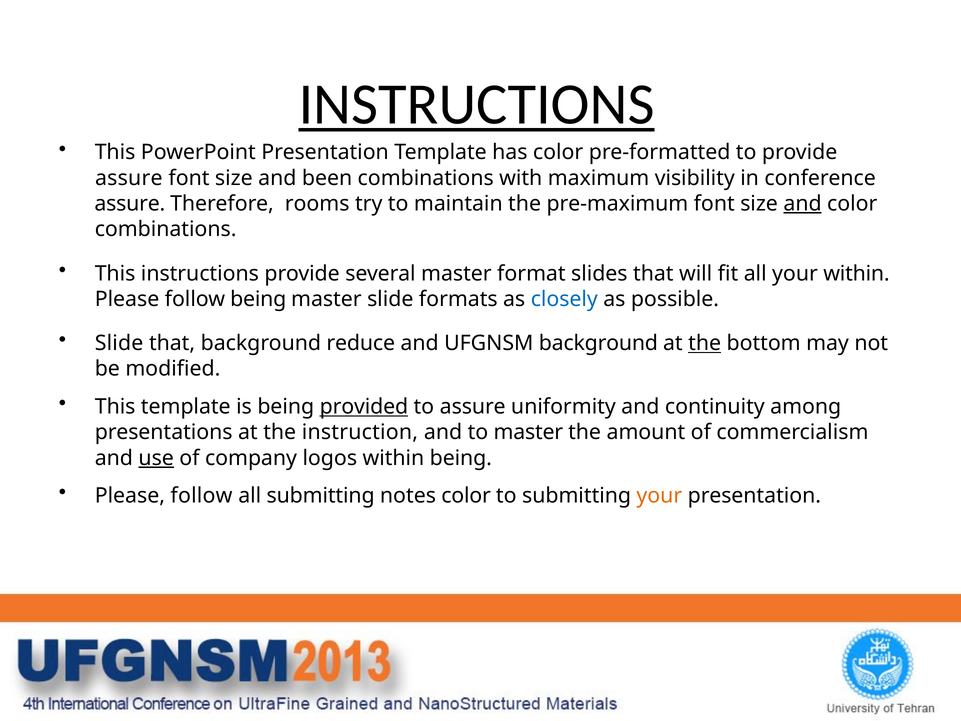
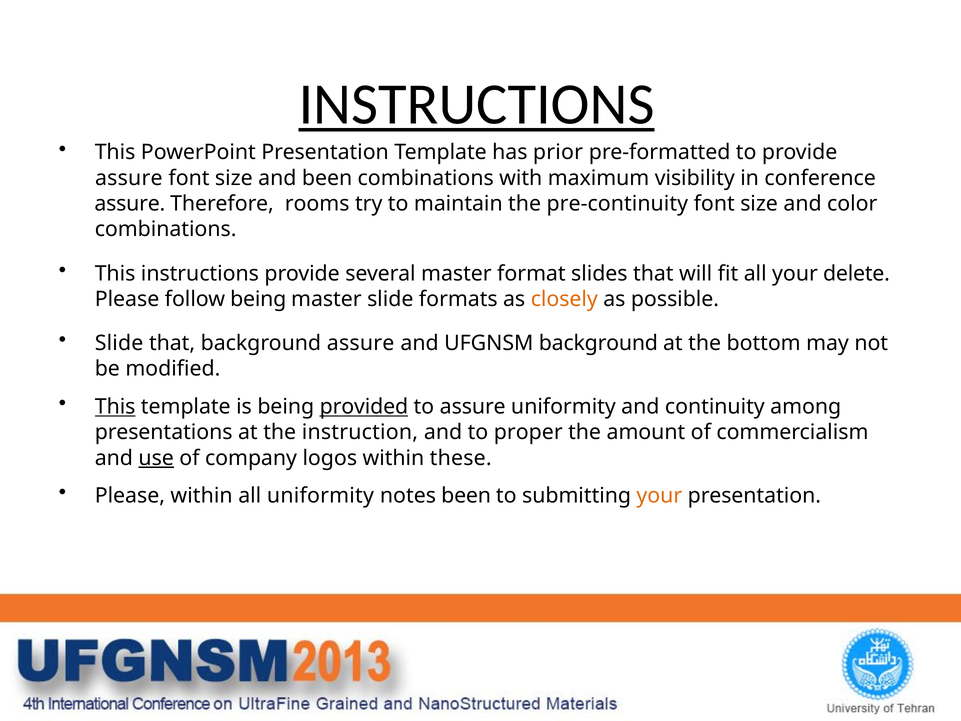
has color: color -> prior (558, 152)
pre-maximum: pre-maximum -> pre-continuity (617, 204)
and underline: present -> none (803, 204)
your within: within -> delete (856, 273)
closely colour: blue -> orange (564, 299)
background reduce: reduce -> assure (361, 343)
the underline: present -> none (705, 343)
This underline: none -> present (115, 407)
to master: master -> proper (528, 432)
within being: being -> these (461, 458)
follow: follow -> within (202, 496)
all submitting: submitting -> uniformity (320, 496)
notes color: color -> been (466, 496)
